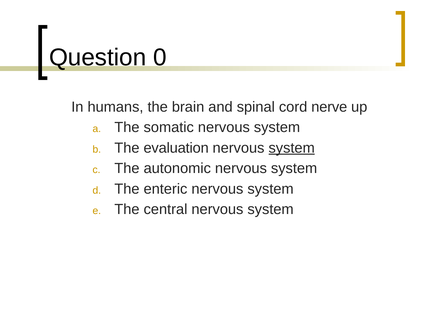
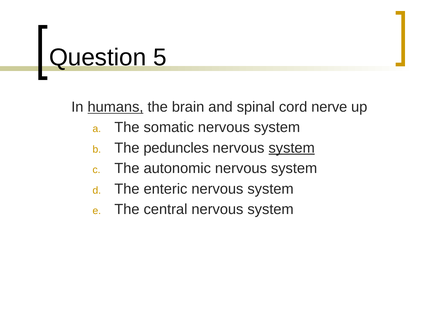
0: 0 -> 5 (160, 57)
humans underline: none -> present (115, 107)
evaluation: evaluation -> peduncles (176, 148)
